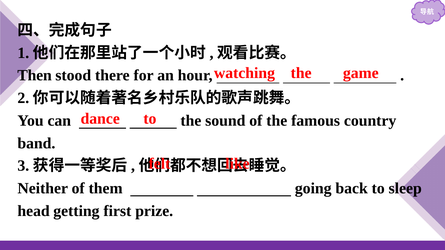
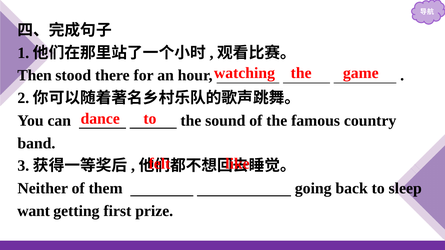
head: head -> want (34, 211)
